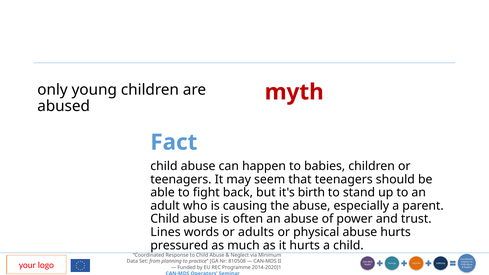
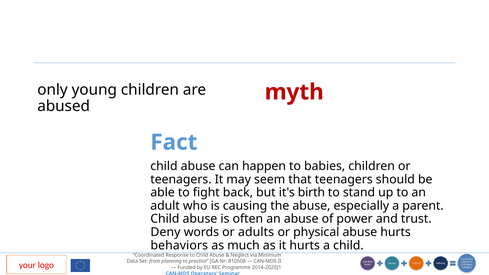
Lines: Lines -> Deny (165, 232)
pressured: pressured -> behaviors (179, 245)
